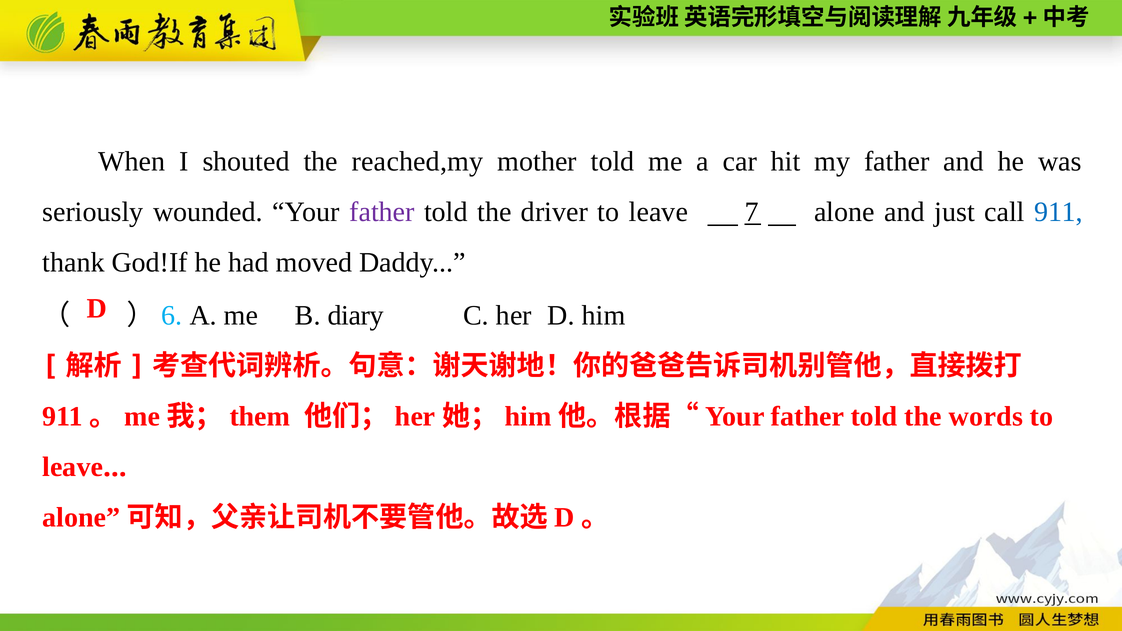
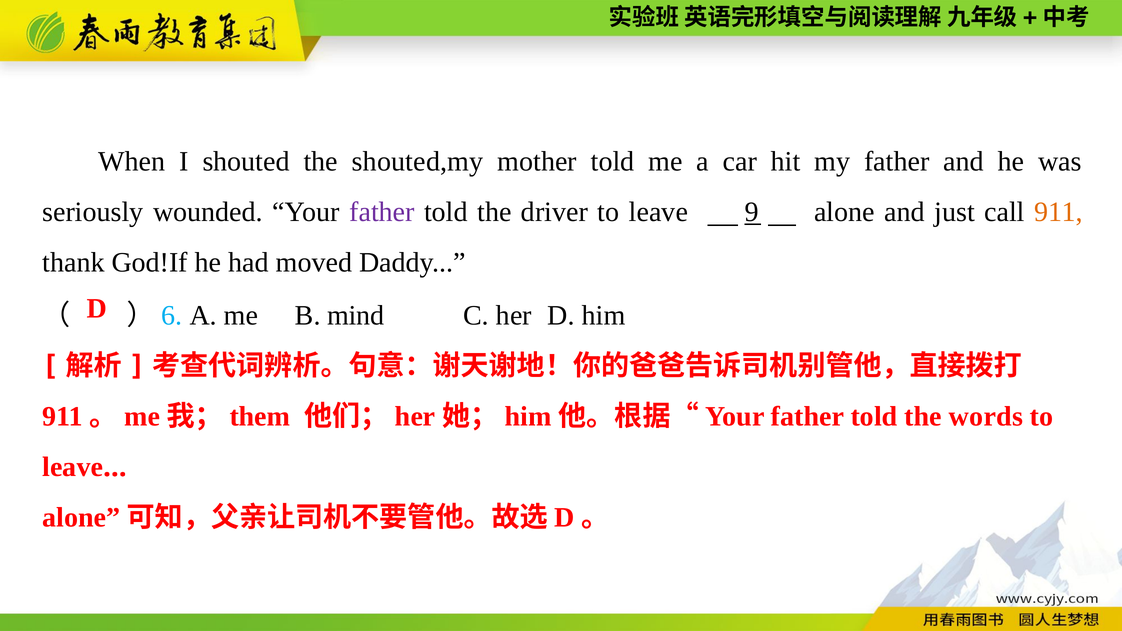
reached,my: reached,my -> shouted,my (418, 162)
7: 7 -> 9 (752, 212)
911 colour: blue -> orange (1058, 212)
diary: diary -> mind (356, 316)
